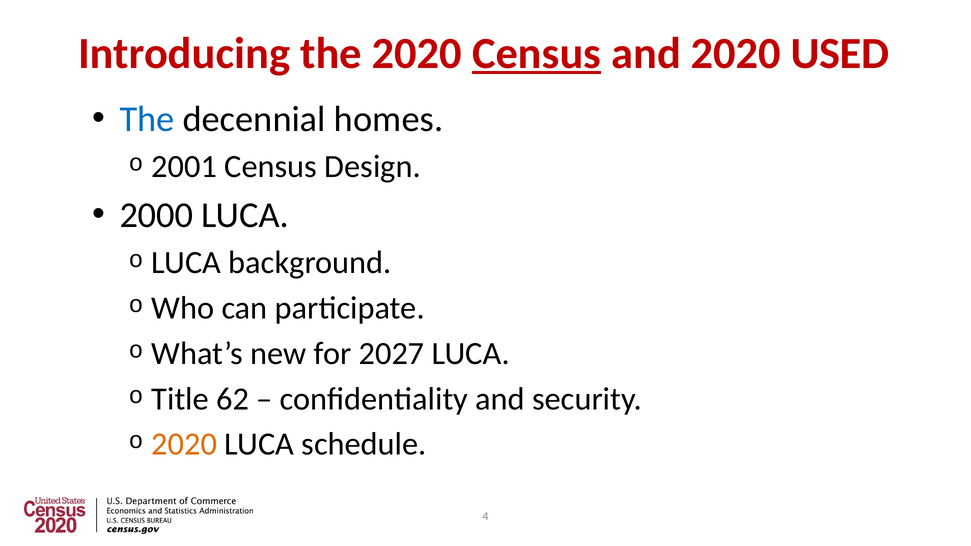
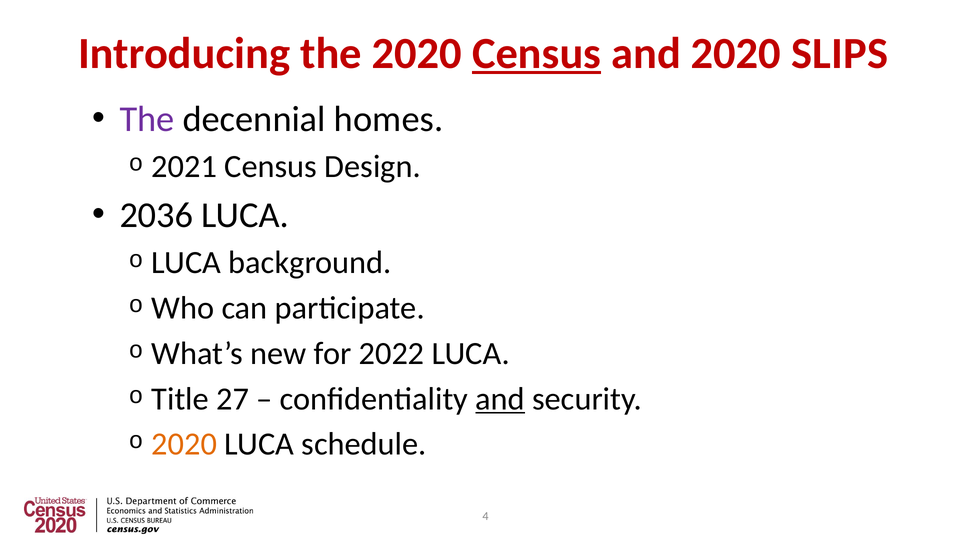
USED: USED -> SLIPS (840, 53)
The colour: blue -> purple (147, 119)
2001: 2001 -> 2021 (184, 167)
2000: 2000 -> 2036 (156, 215)
2027: 2027 -> 2022 (392, 354)
62: 62 -> 27 (233, 399)
and underline: none -> present (500, 399)
